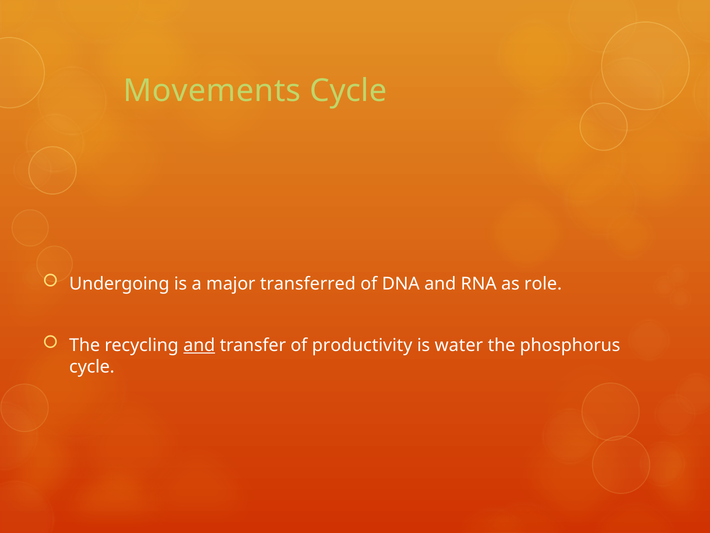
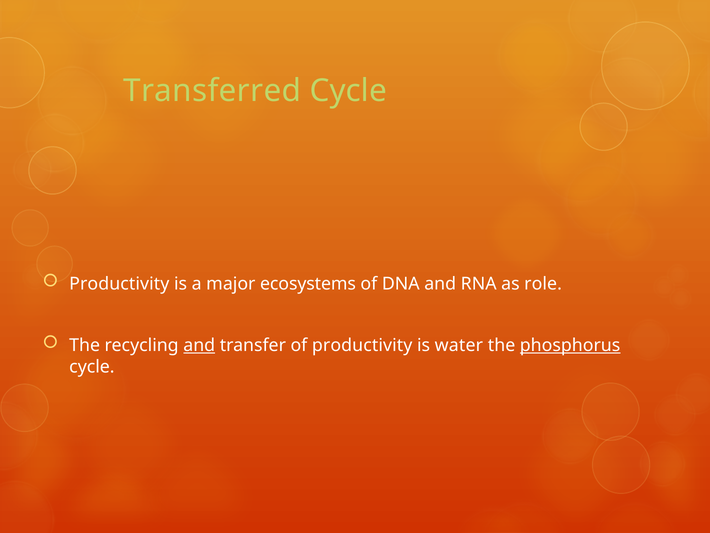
Movements: Movements -> Transferred (212, 91)
Undergoing: Undergoing -> Productivity (119, 283)
transferred: transferred -> ecosystems (308, 283)
phosphorus underline: none -> present (570, 345)
